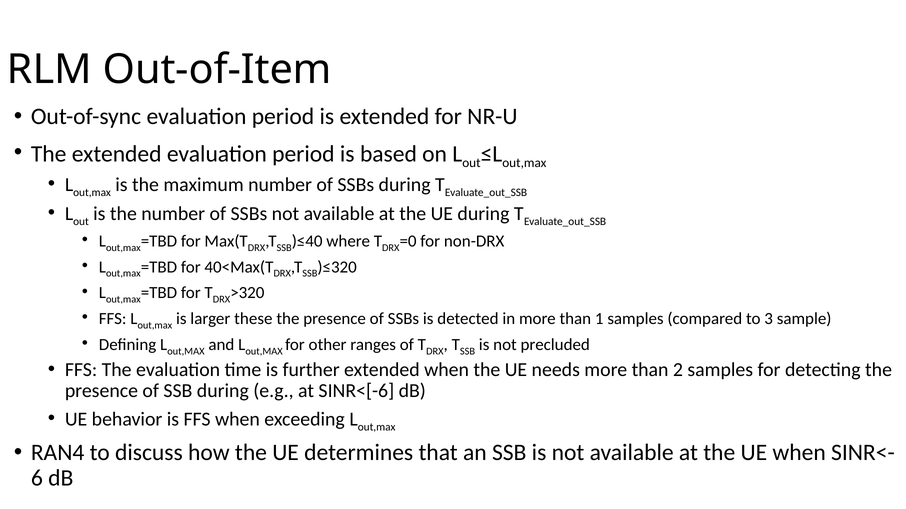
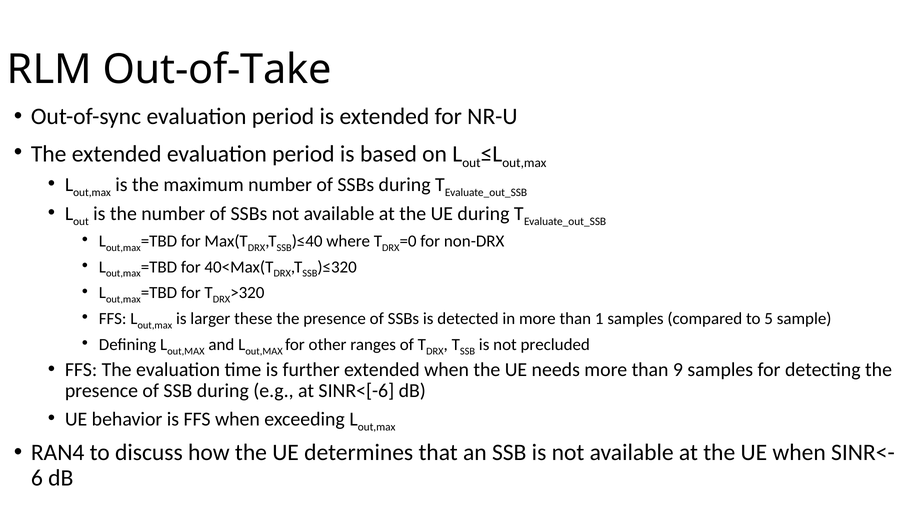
Out-of-Item: Out-of-Item -> Out-of-Take (217, 69)
3: 3 -> 5 (769, 319)
2: 2 -> 9 (678, 370)
